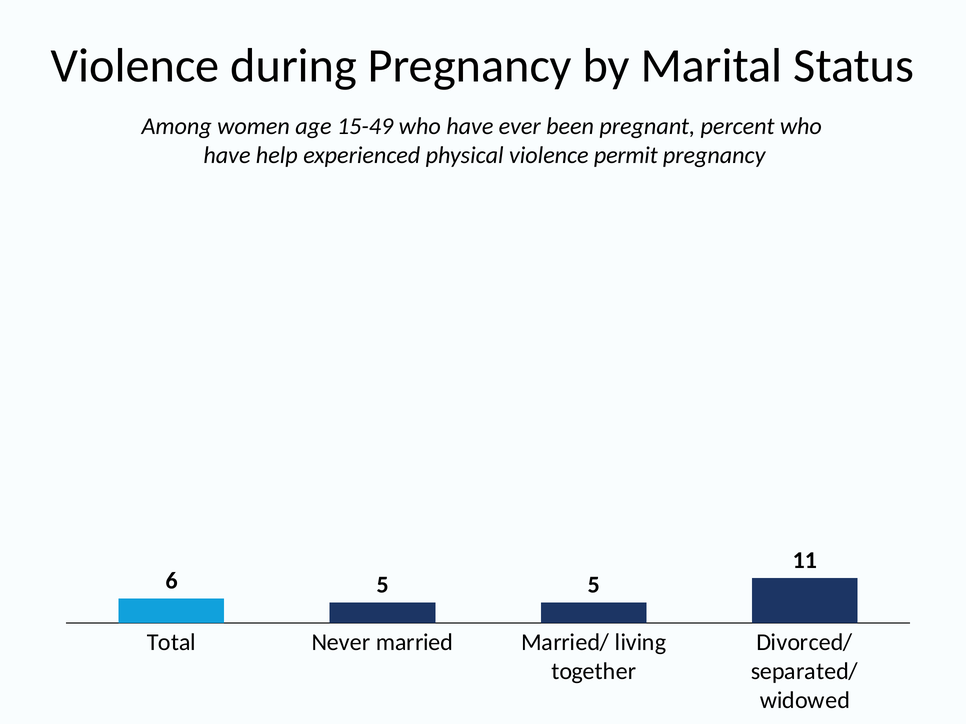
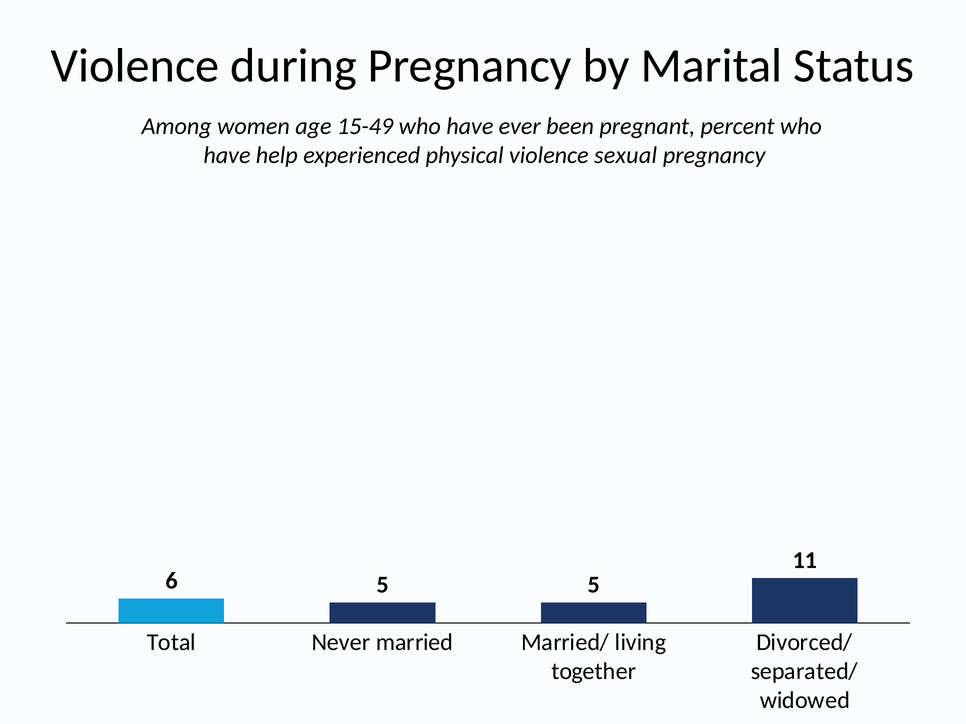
permit: permit -> sexual (626, 155)
